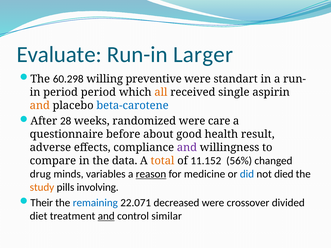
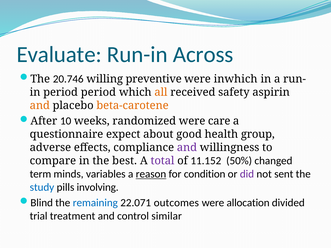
Larger: Larger -> Across (203, 55)
60.298: 60.298 -> 20.746 (68, 79)
standart: standart -> inwhich (236, 79)
single: single -> safety (234, 92)
beta-carotene colour: blue -> orange (133, 106)
28: 28 -> 10 (66, 121)
before: before -> expect (123, 134)
result: result -> group (258, 134)
data: data -> best (125, 161)
total colour: orange -> purple (163, 161)
56%: 56% -> 50% (239, 161)
drug: drug -> term (40, 174)
medicine: medicine -> condition (205, 174)
did colour: blue -> purple (247, 174)
died: died -> sent (284, 174)
study colour: orange -> blue (42, 187)
Their: Their -> Blind (42, 203)
decreased: decreased -> outcomes (176, 203)
crossover: crossover -> allocation (248, 203)
diet: diet -> trial (39, 216)
and underline: present -> none (106, 216)
